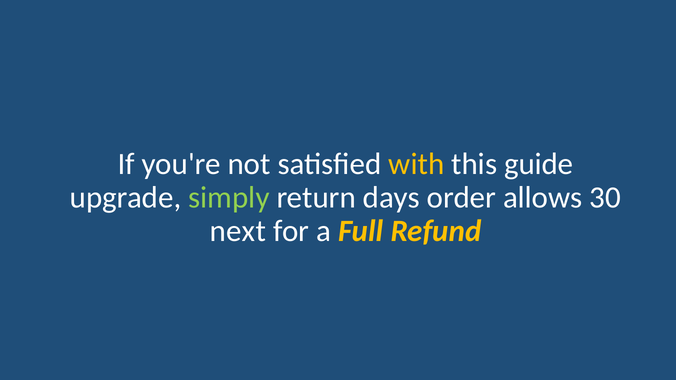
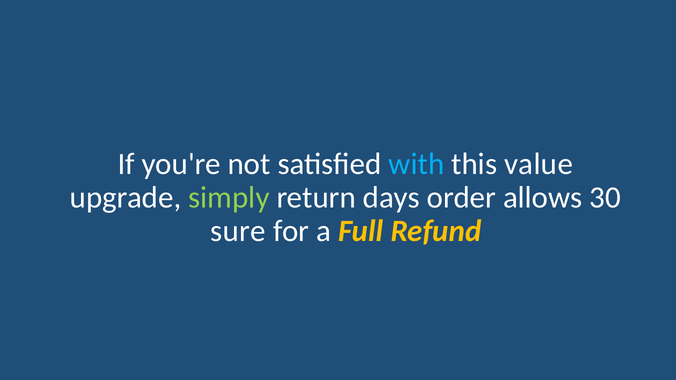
with colour: yellow -> light blue (416, 164)
guide: guide -> value (539, 164)
next: next -> sure (238, 231)
